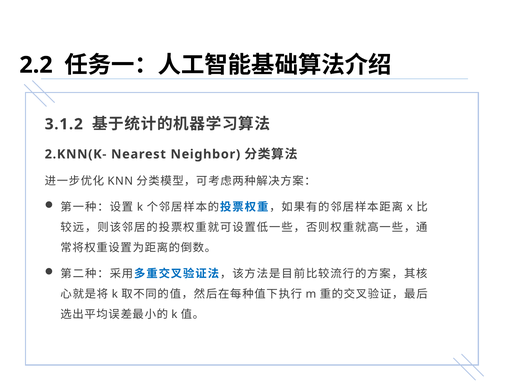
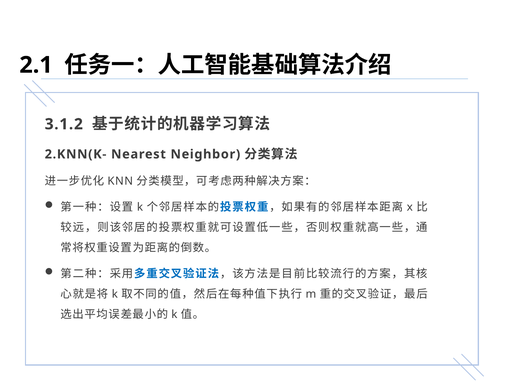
2.2: 2.2 -> 2.1 (36, 65)
